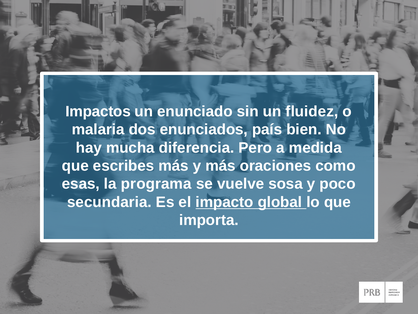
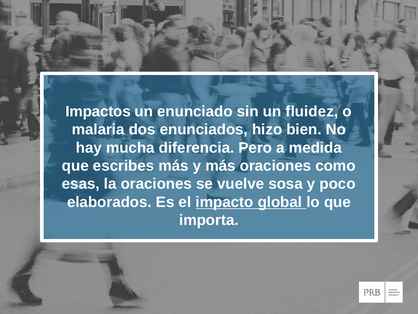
país: país -> hizo (267, 129)
la programa: programa -> oraciones (156, 184)
secundaria: secundaria -> elaborados (109, 202)
